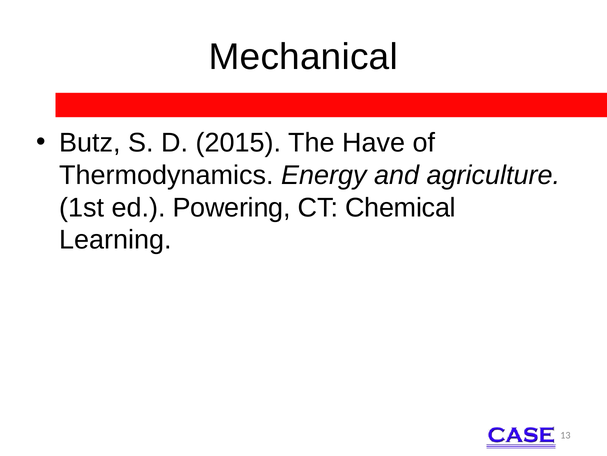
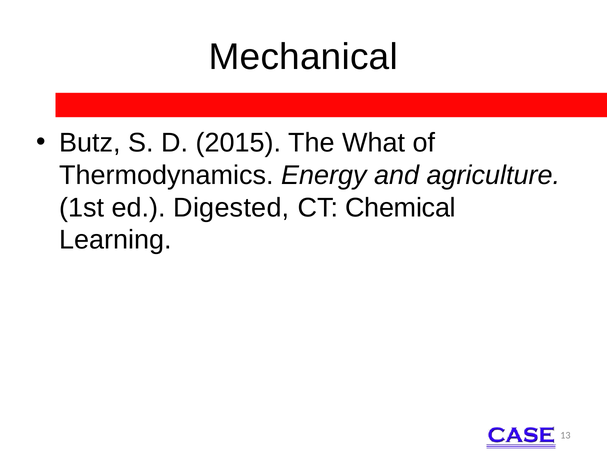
Have: Have -> What (374, 143)
Powering: Powering -> Digested (231, 207)
